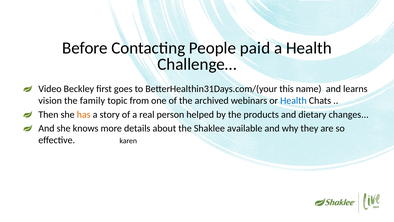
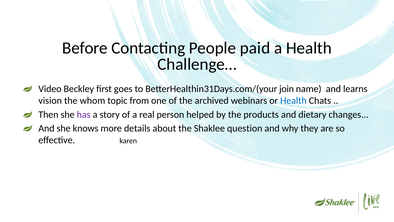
this: this -> join (287, 89)
family: family -> whom (92, 101)
has colour: orange -> purple (84, 114)
available: available -> question (245, 128)
